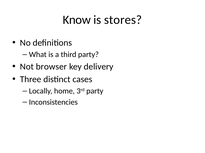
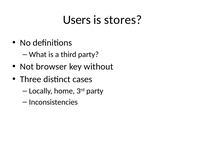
Know: Know -> Users (77, 20)
delivery: delivery -> without (99, 67)
